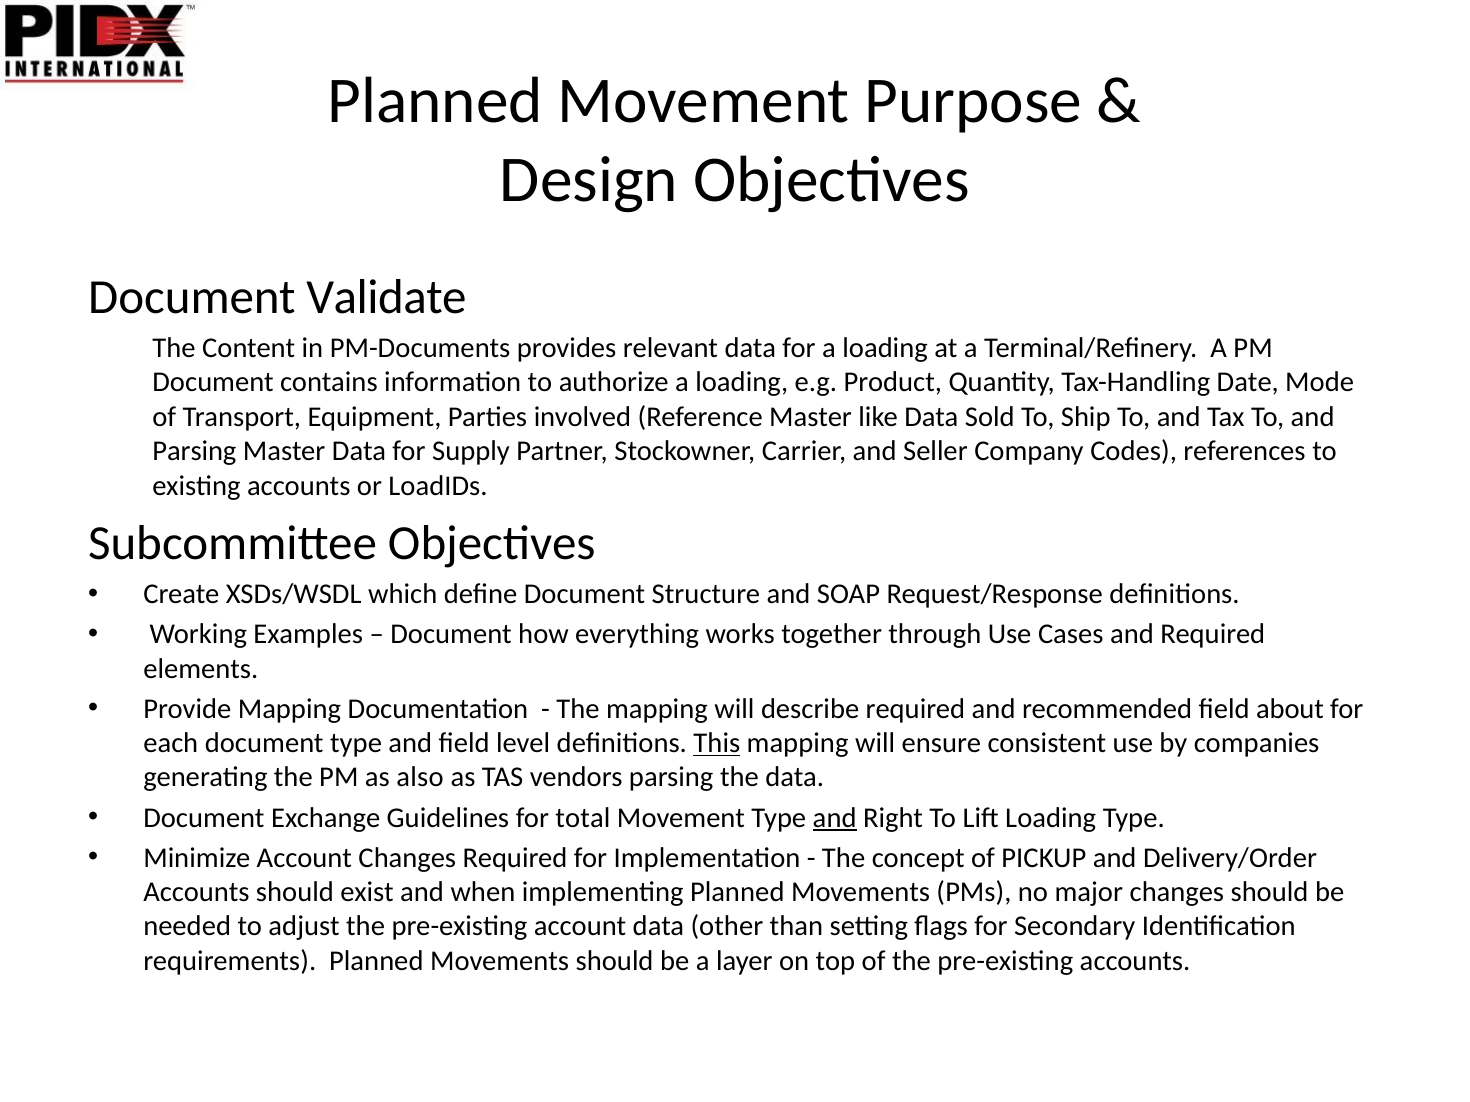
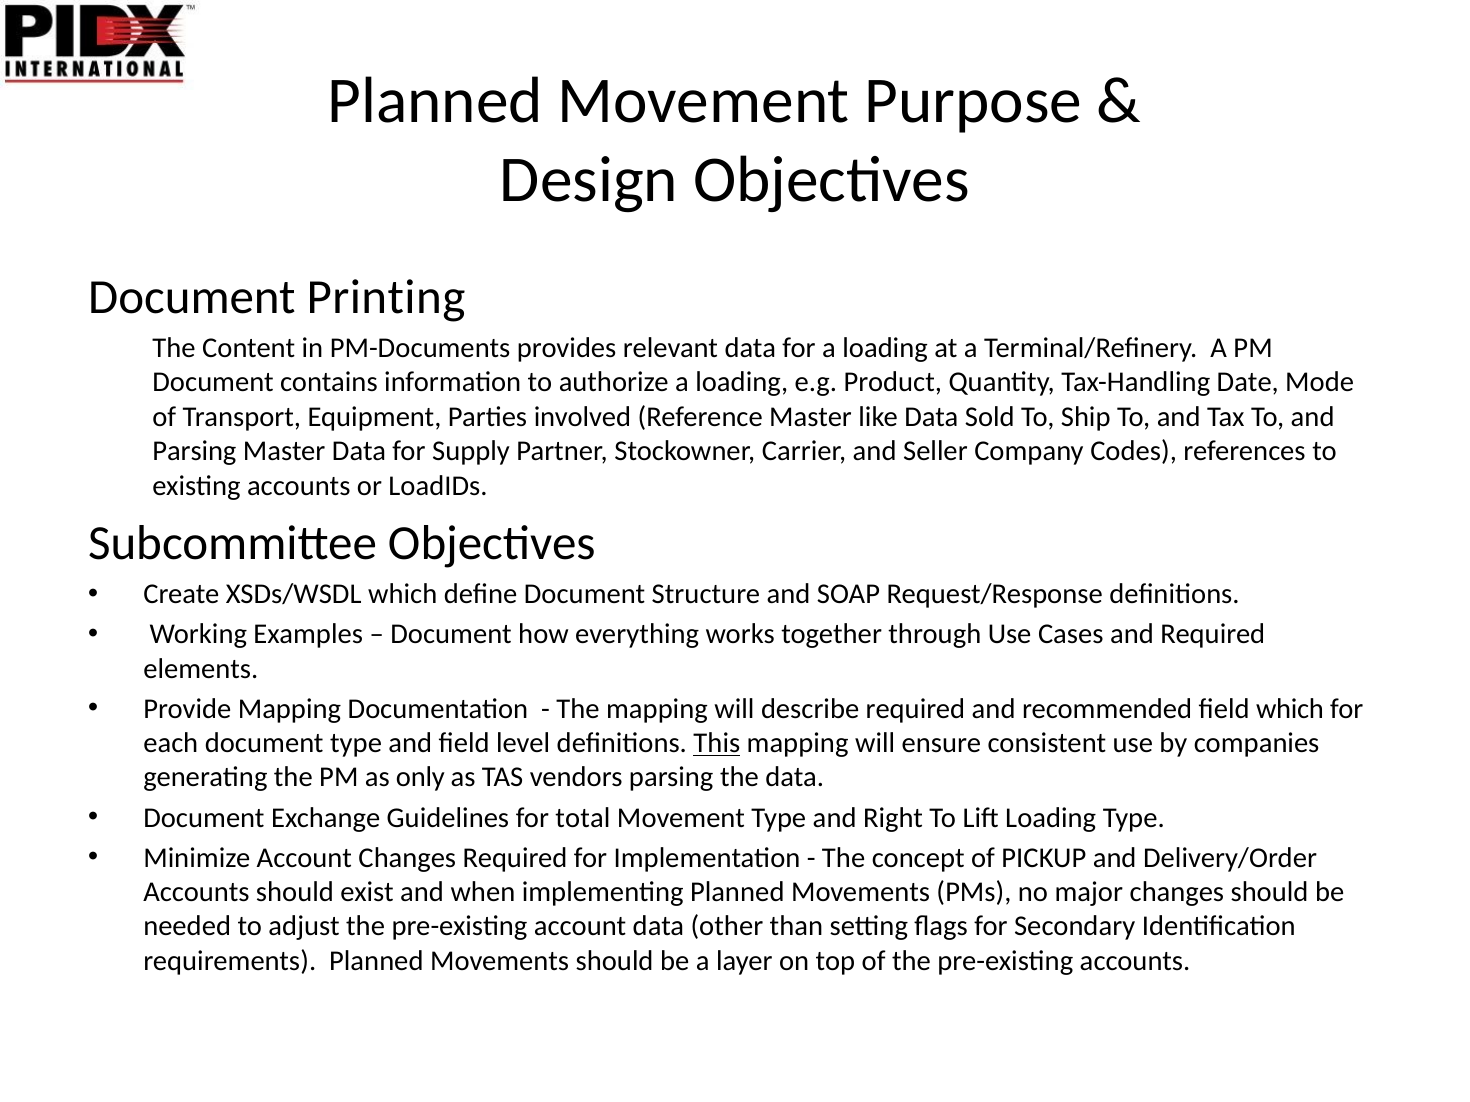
Validate: Validate -> Printing (386, 297)
field about: about -> which (1290, 709)
also: also -> only (420, 778)
and underline: present -> none (835, 818)
